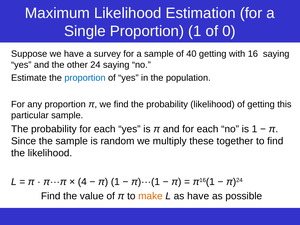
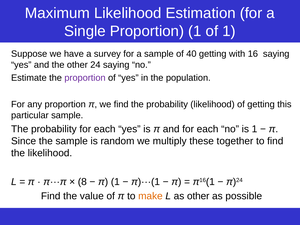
of 0: 0 -> 1 (229, 31)
proportion colour: blue -> purple (85, 78)
4: 4 -> 8 (82, 182)
as have: have -> other (198, 196)
